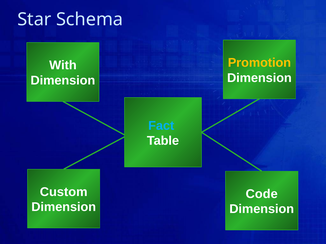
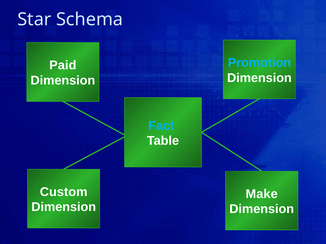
Promotion colour: yellow -> light blue (259, 63)
With: With -> Paid (63, 65)
Code: Code -> Make (262, 194)
